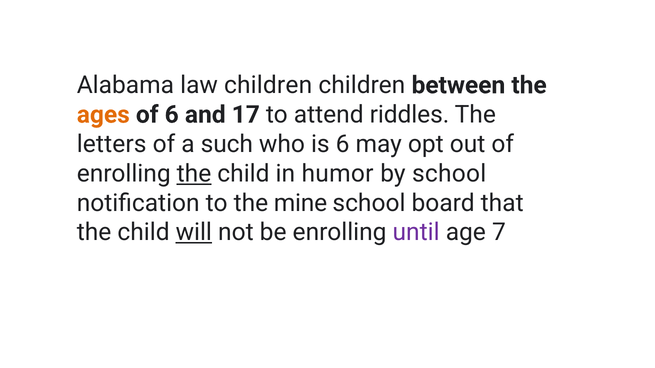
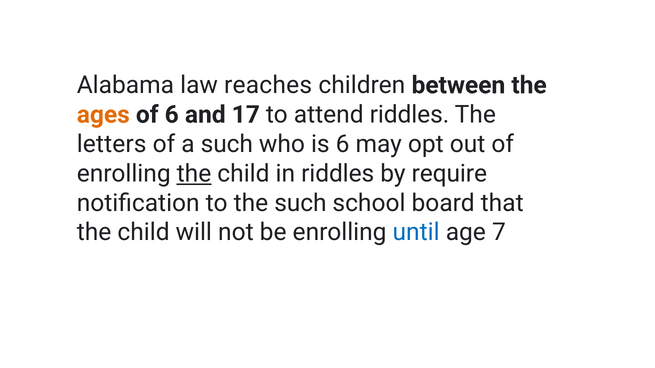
law children: children -> reaches (268, 85)
in humor: humor -> riddles (338, 174)
by school: school -> require (449, 174)
the mine: mine -> such (300, 203)
will underline: present -> none (194, 233)
until colour: purple -> blue (416, 233)
